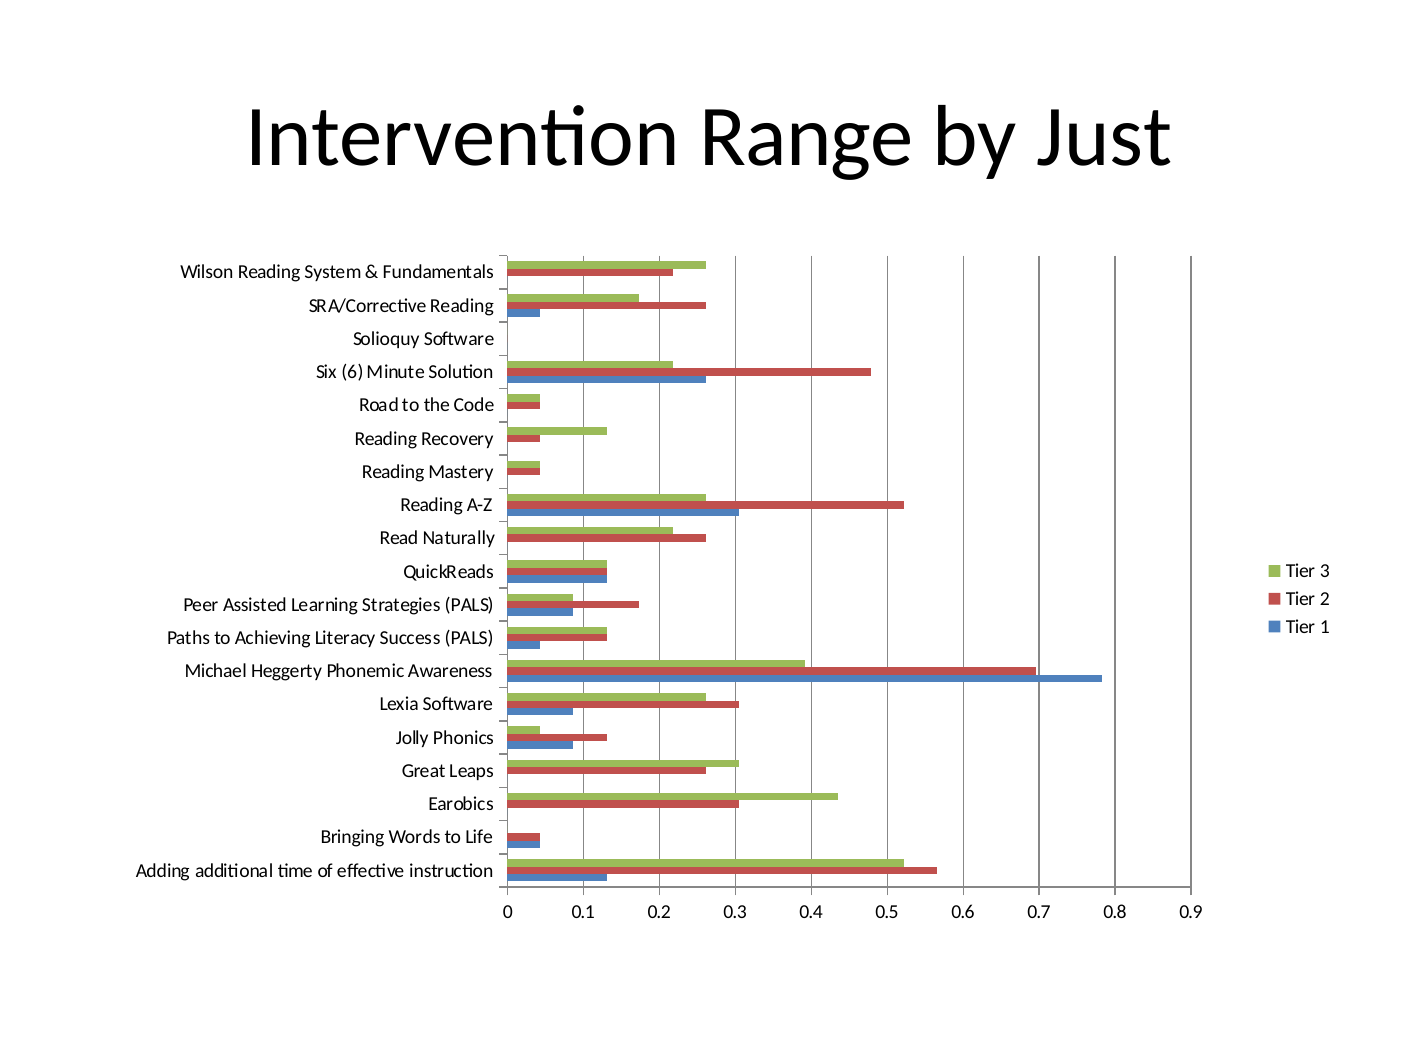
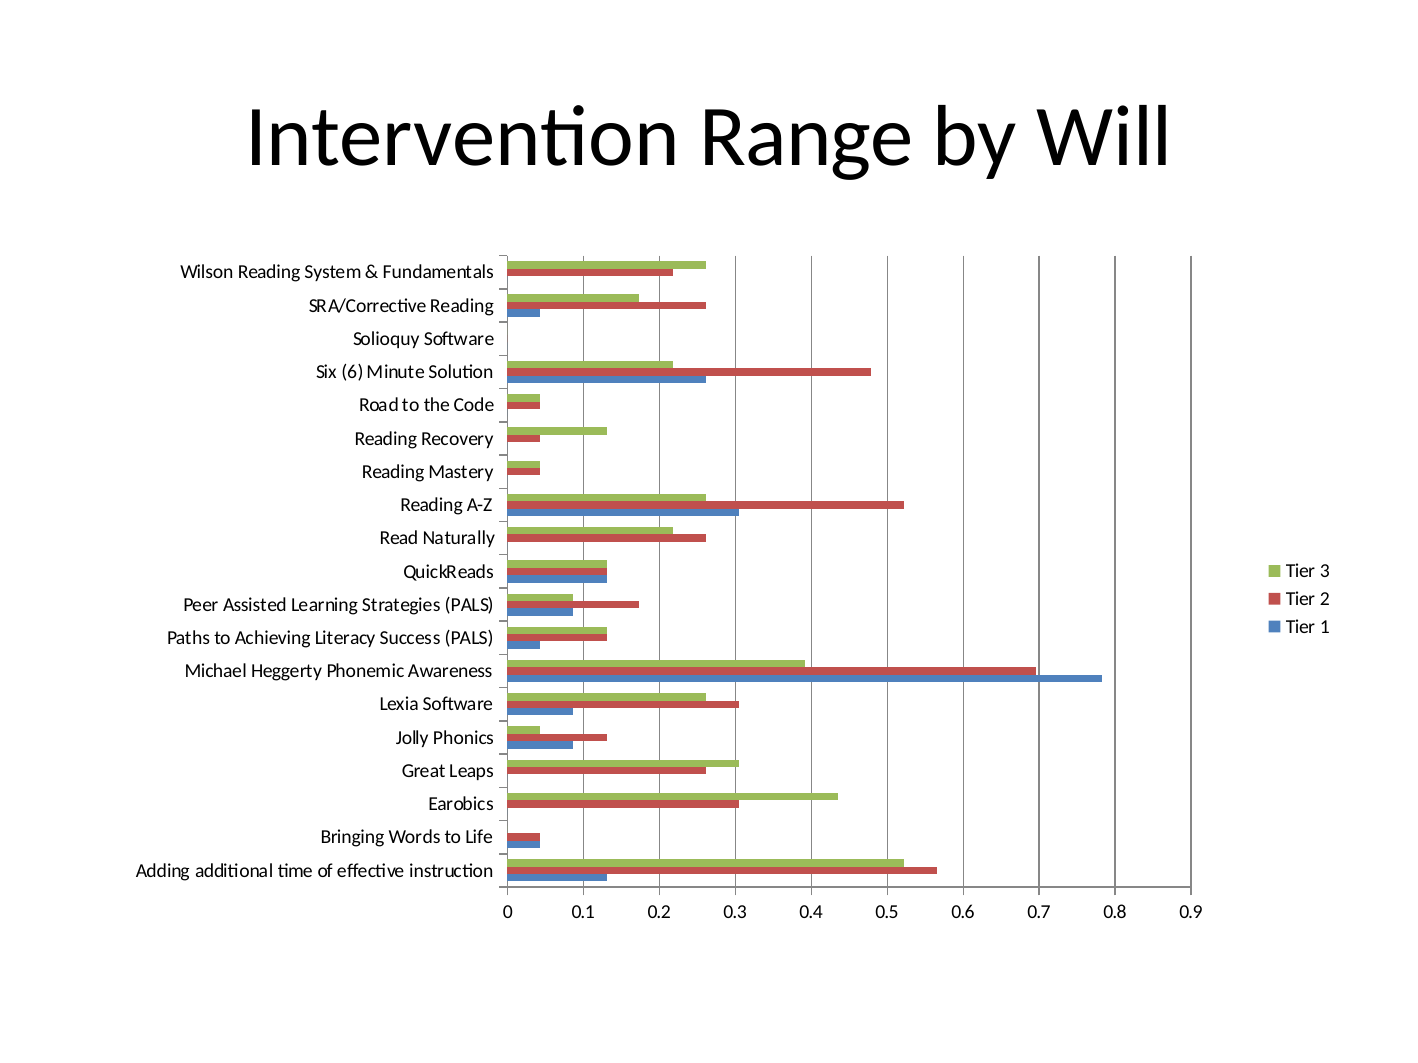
Just: Just -> Will (1105, 137)
